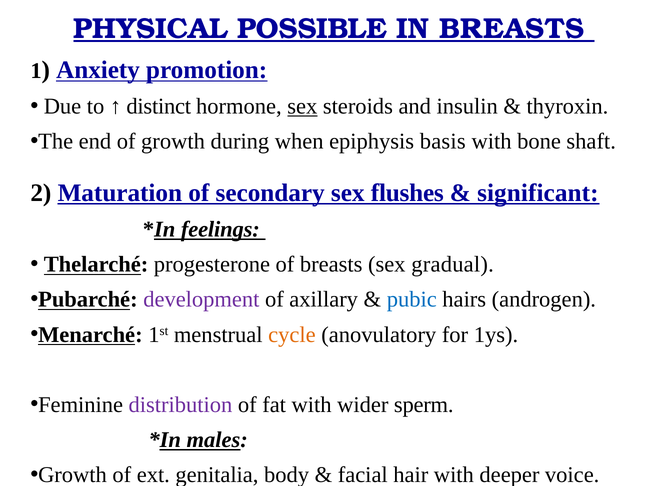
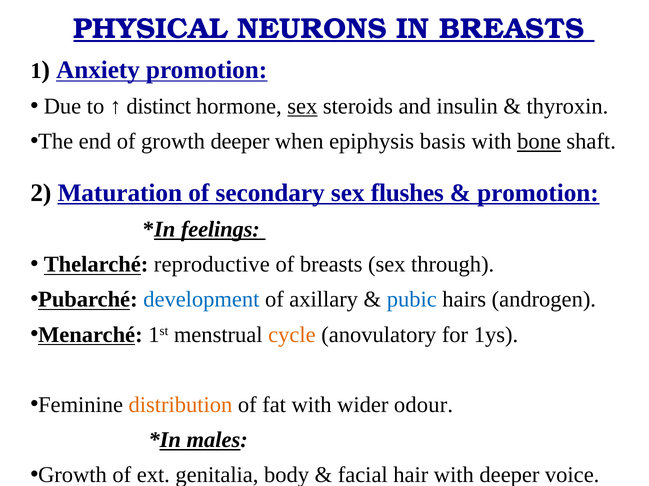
POSSIBLE: POSSIBLE -> NEURONS (312, 29)
growth during: during -> deeper (240, 142)
bone underline: none -> present (539, 142)
significant: significant -> promotion (538, 193)
progesterone: progesterone -> reproductive (212, 265)
gradual: gradual -> through (453, 265)
development colour: purple -> blue (201, 300)
distribution colour: purple -> orange (180, 405)
sperm: sperm -> odour (424, 405)
